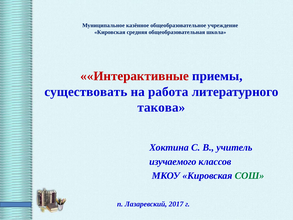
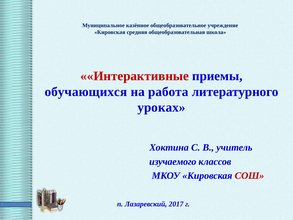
существовать: существовать -> обучающихся (86, 92)
такова: такова -> уроках (161, 107)
СОШ colour: green -> red (249, 175)
